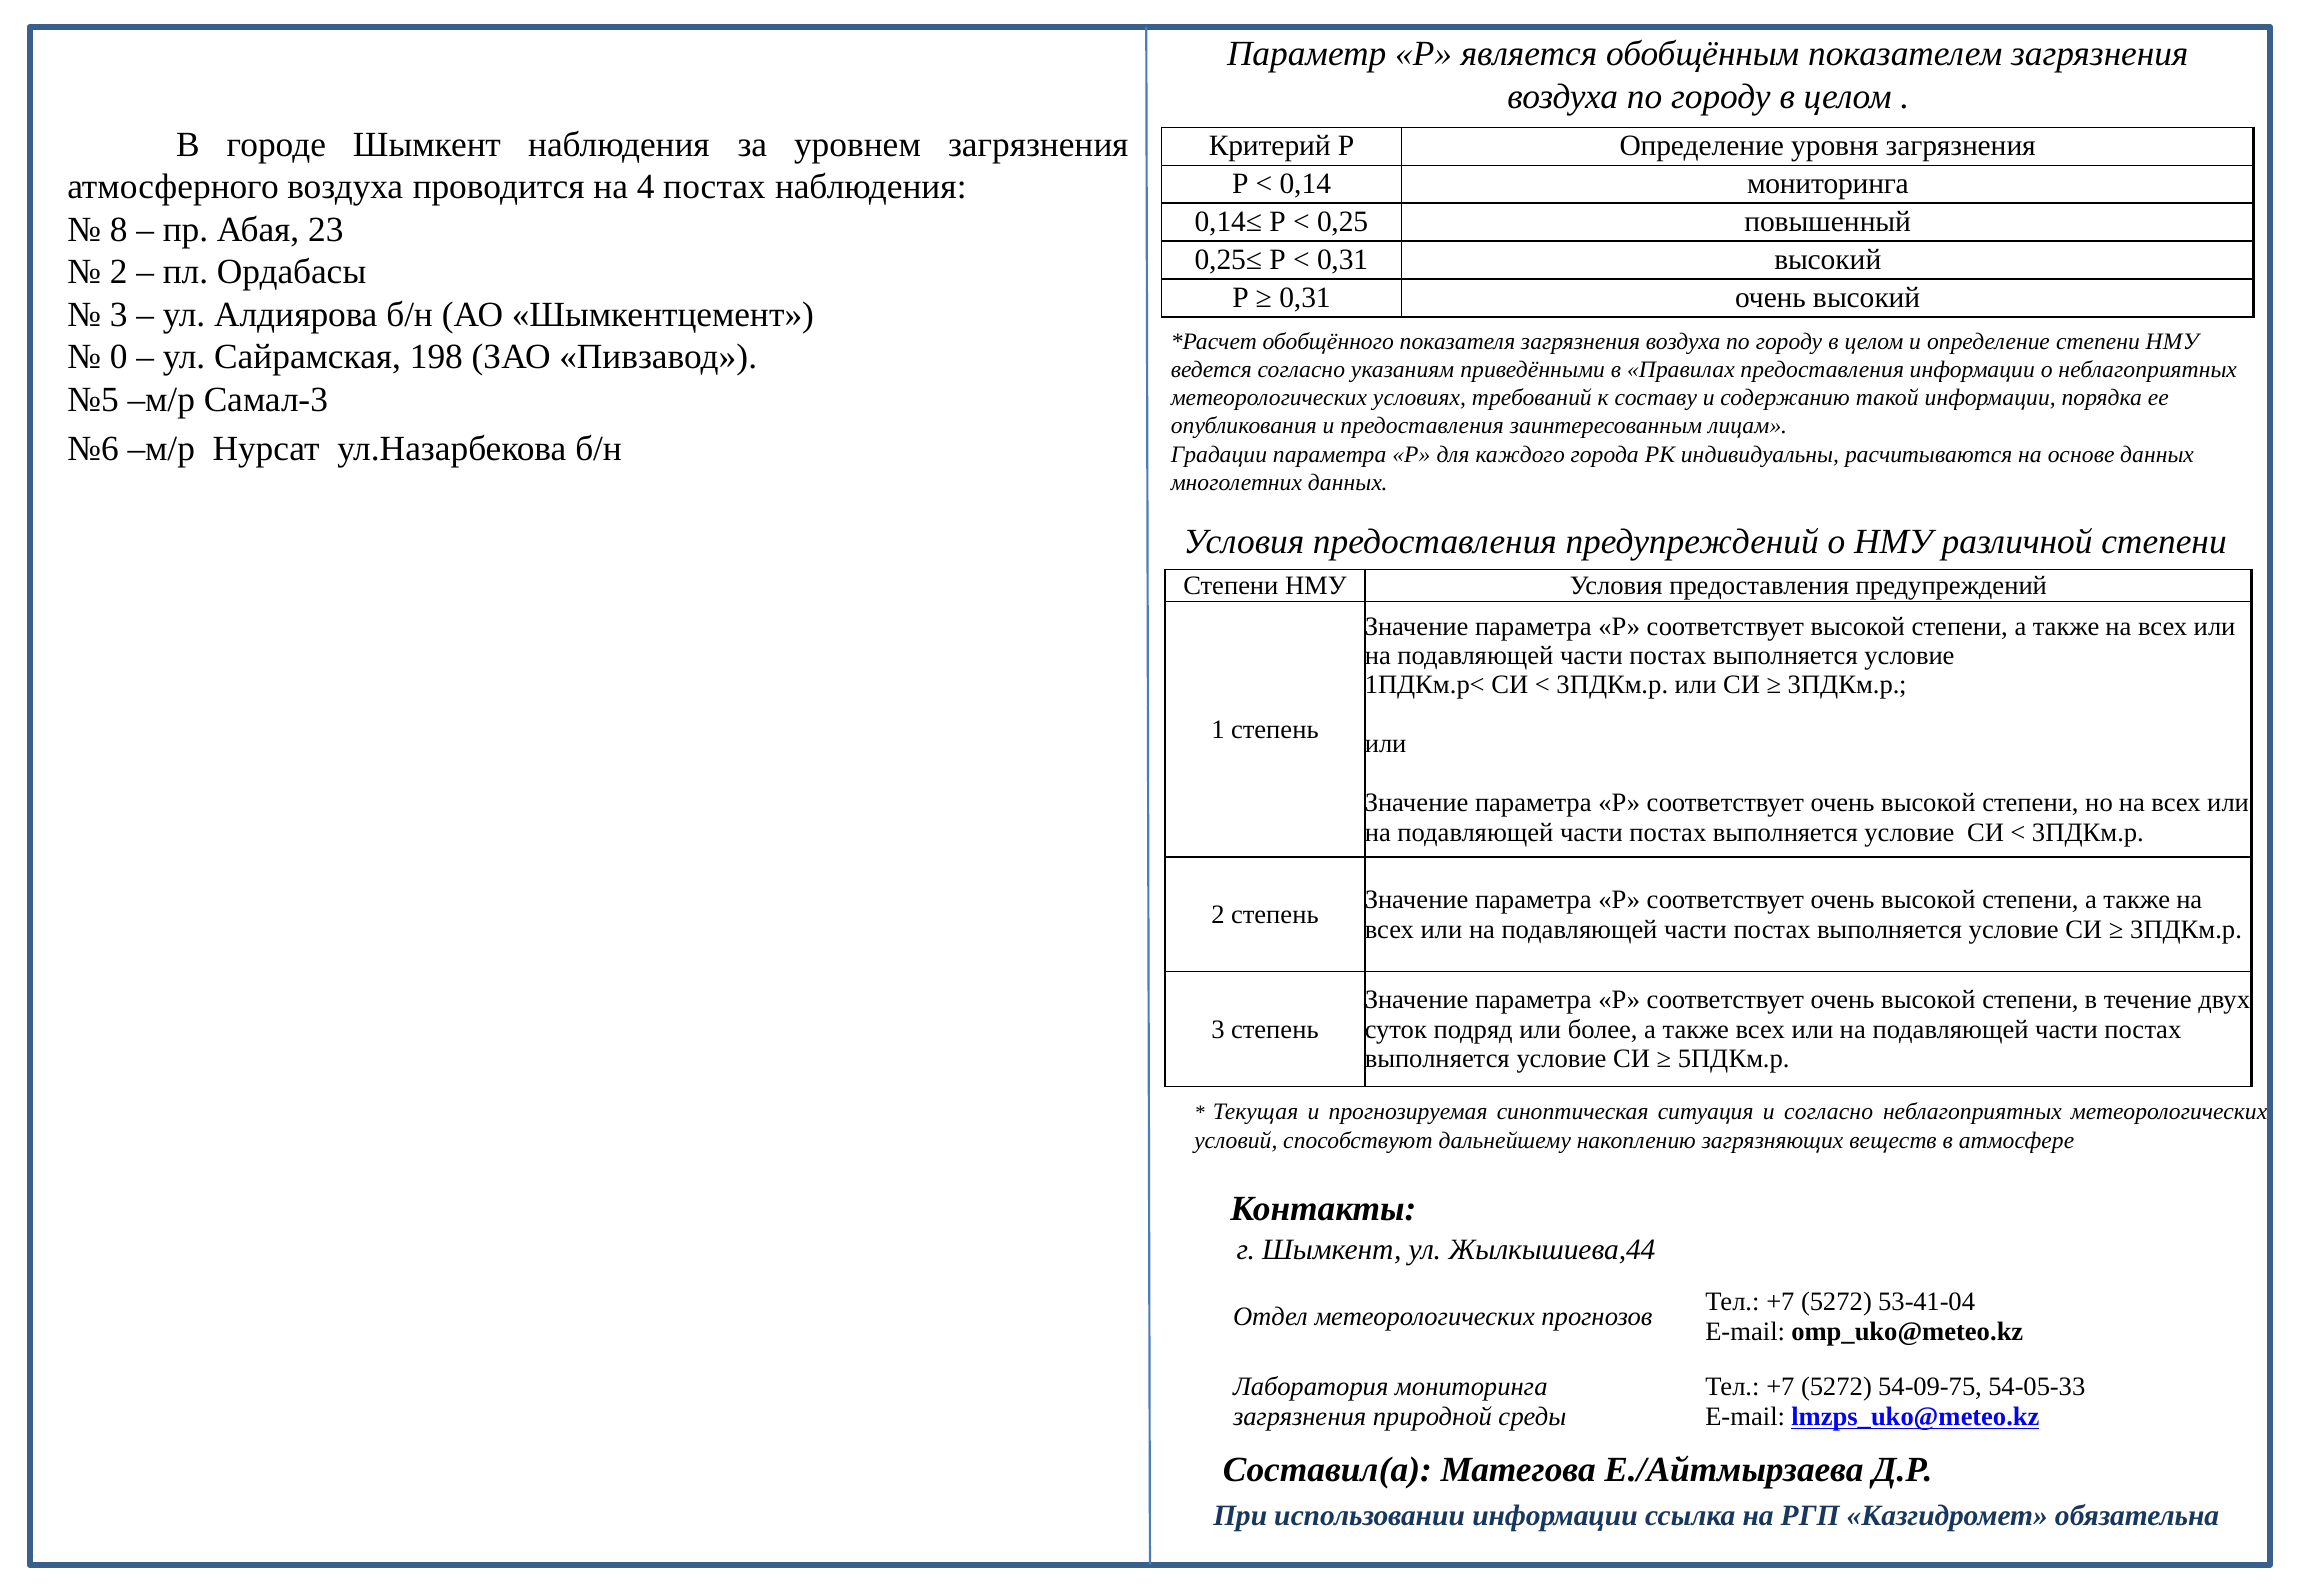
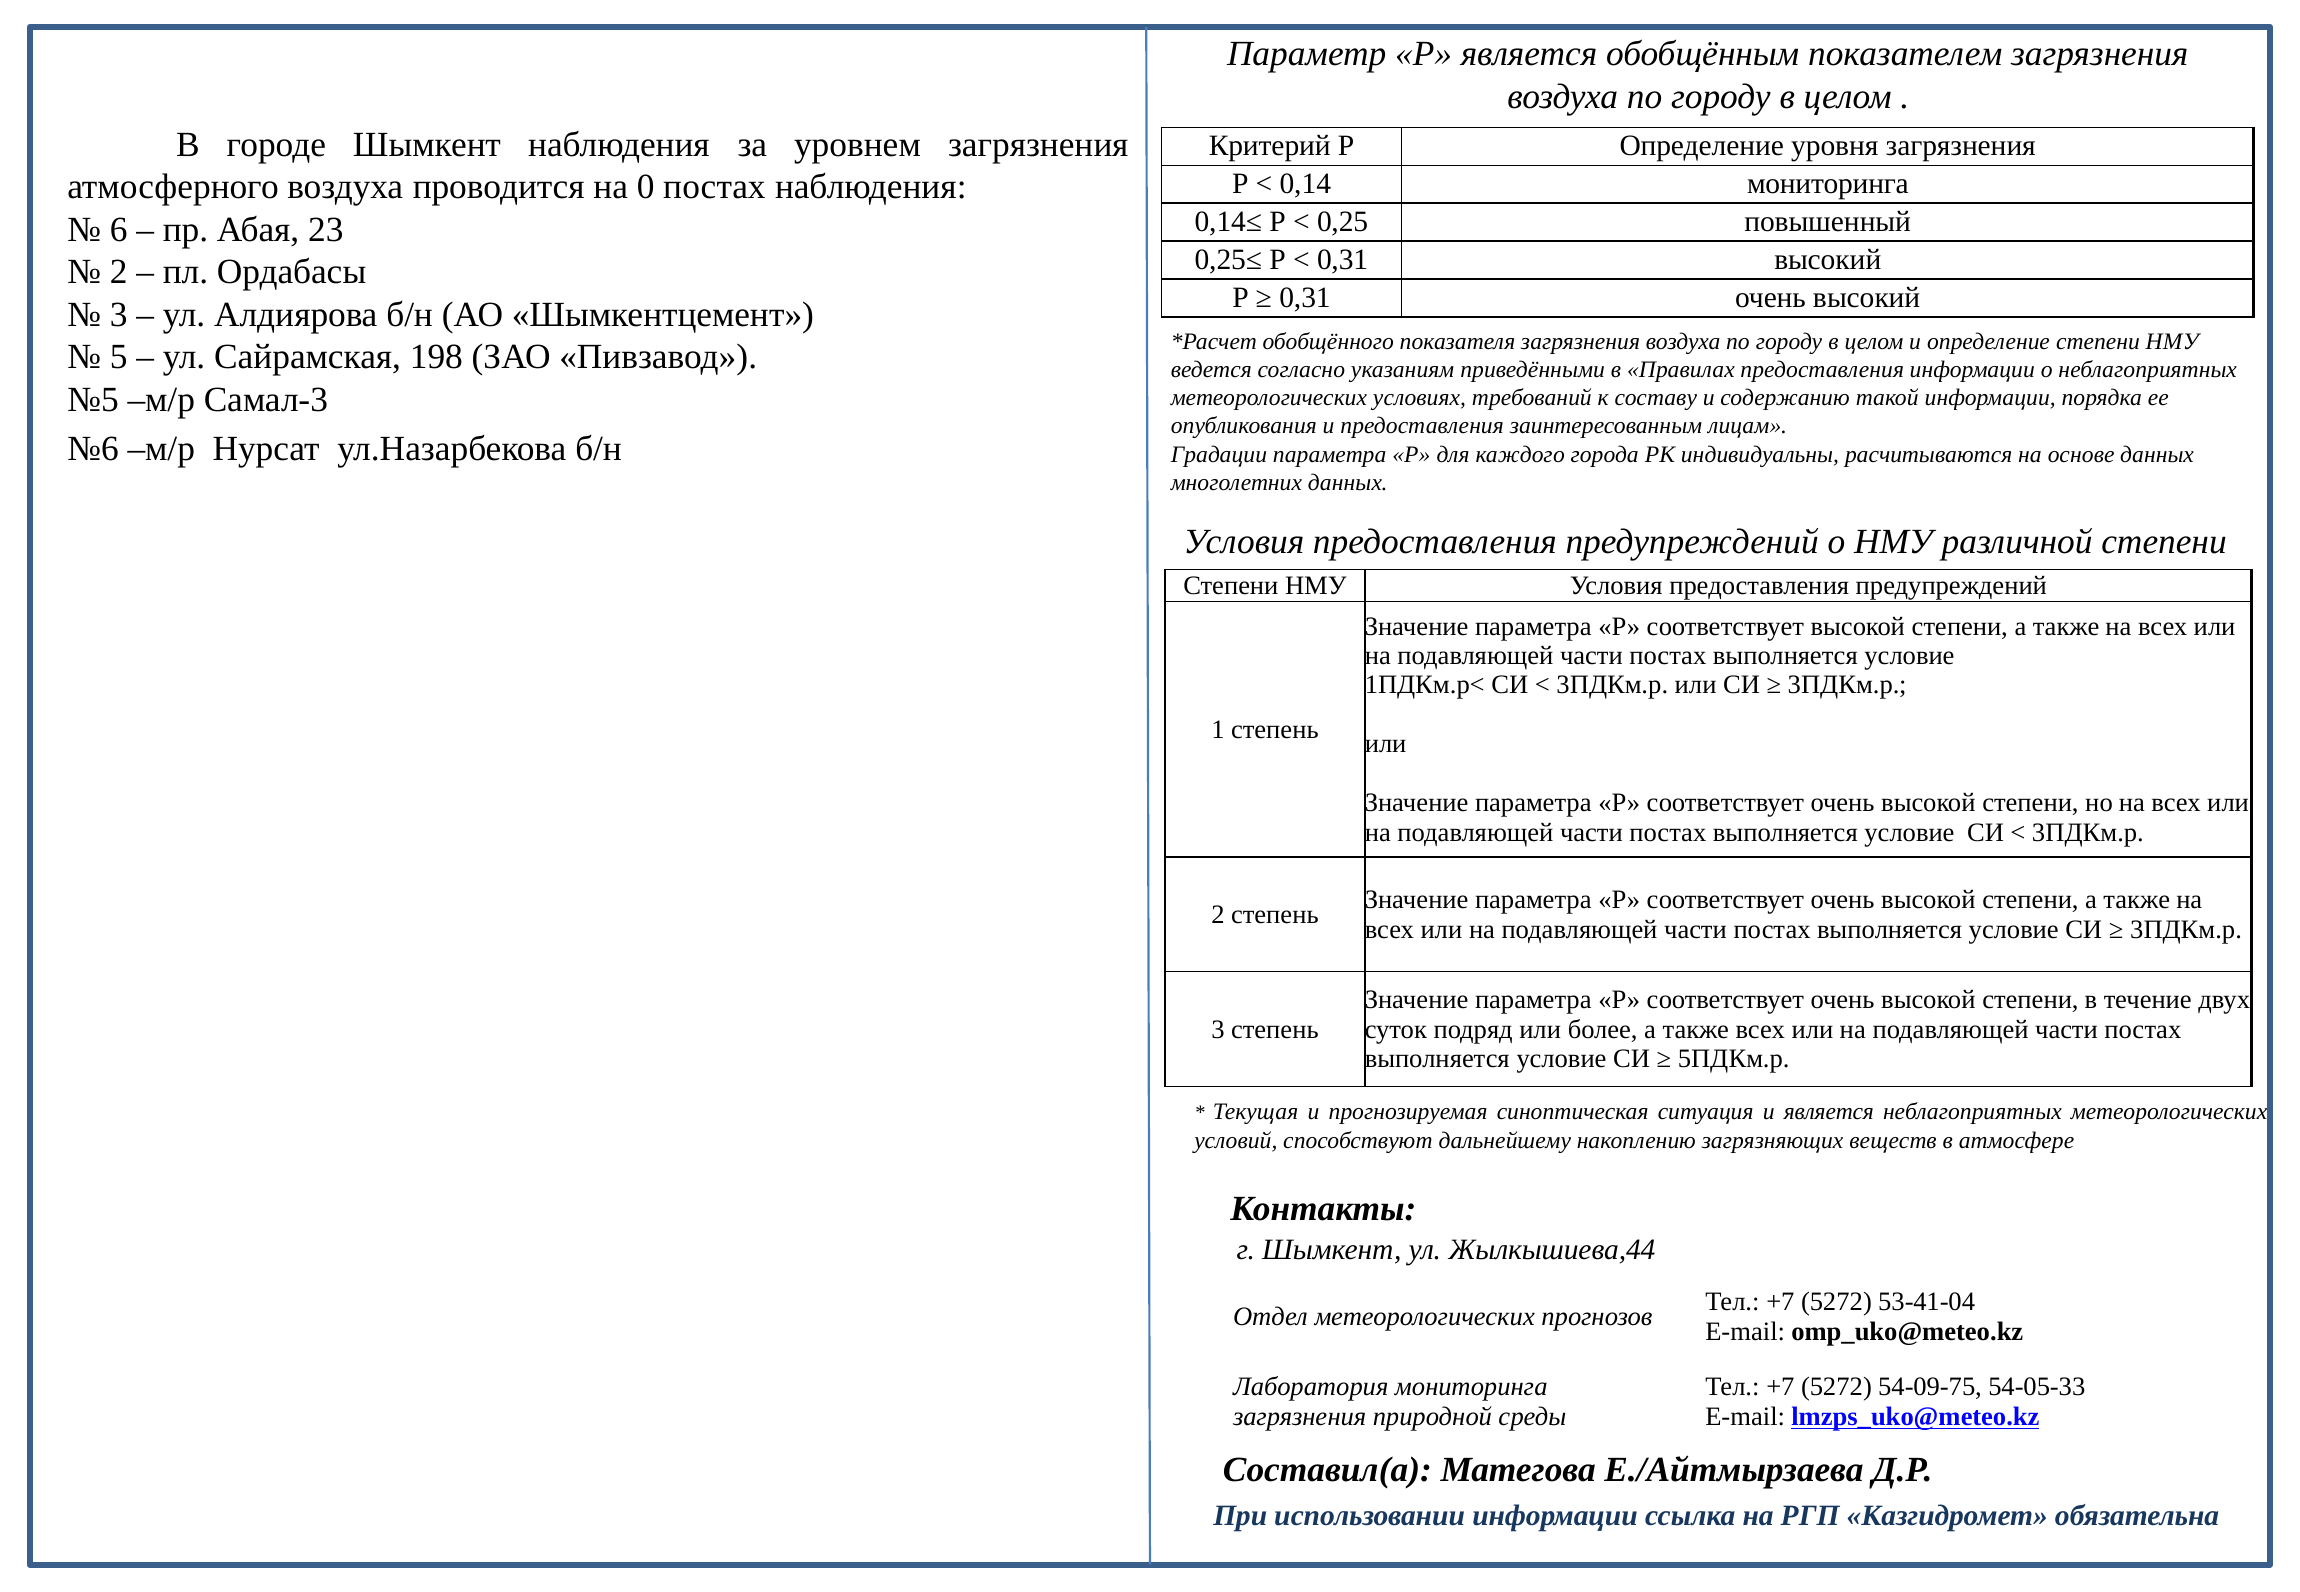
4: 4 -> 0 (646, 187)
8: 8 -> 6 (119, 230)
0: 0 -> 5 (119, 357)
и согласно: согласно -> является (1829, 1112)
